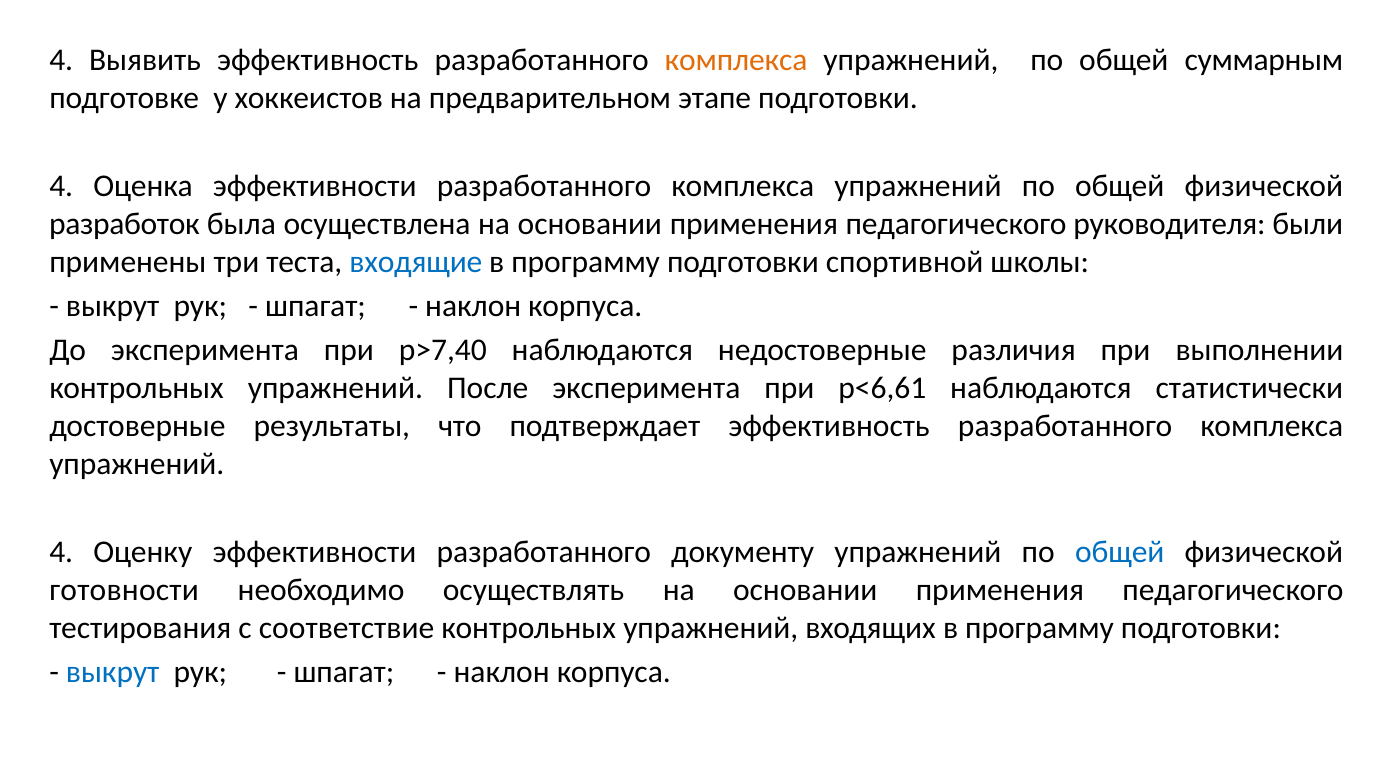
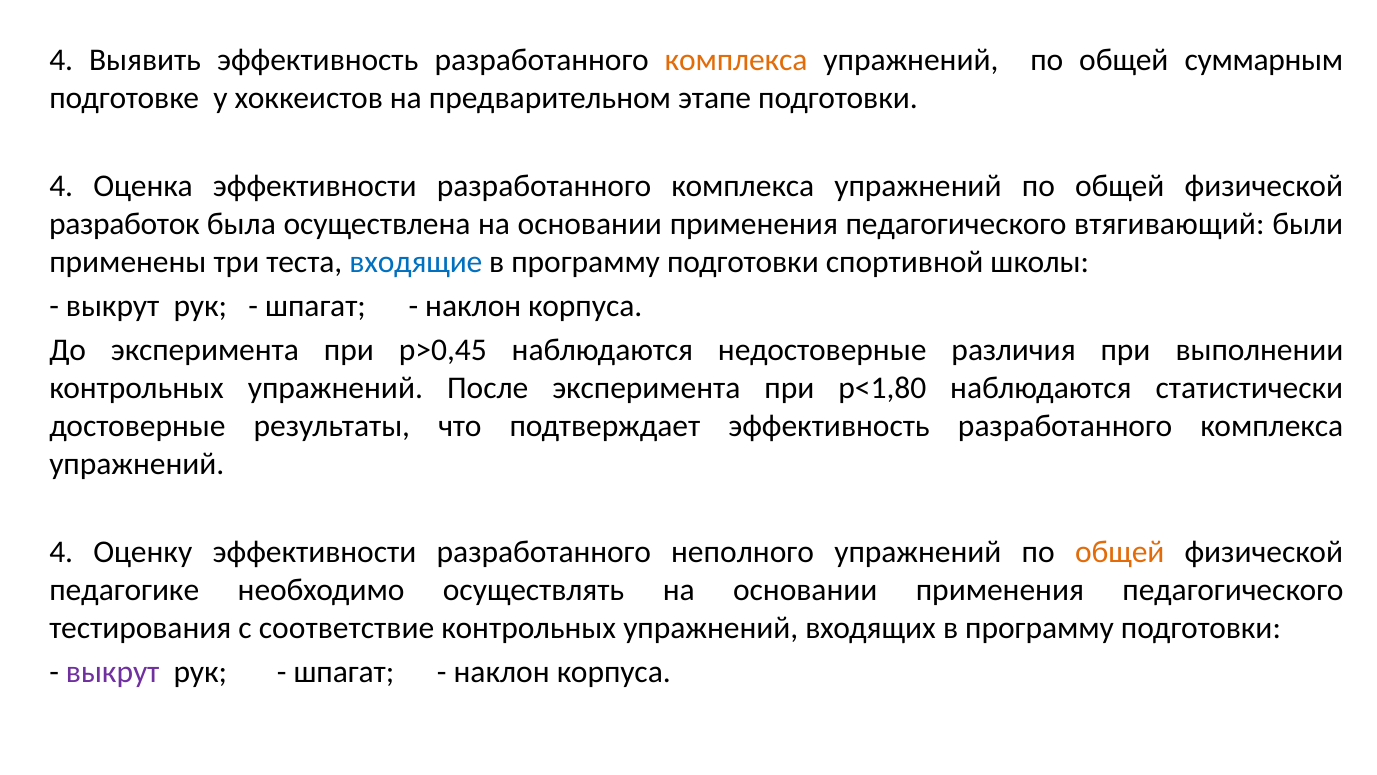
руководителя: руководителя -> втягивающий (1169, 224)
р>7,40: р>7,40 -> р>0,45 (443, 350)
р<6,61: р<6,61 -> р<1,80 (882, 388)
документу: документу -> неполного (743, 552)
общей colour: blue -> orange (1120, 552)
готовности: готовности -> педагогике (124, 590)
выкрут colour: blue -> purple (113, 672)
